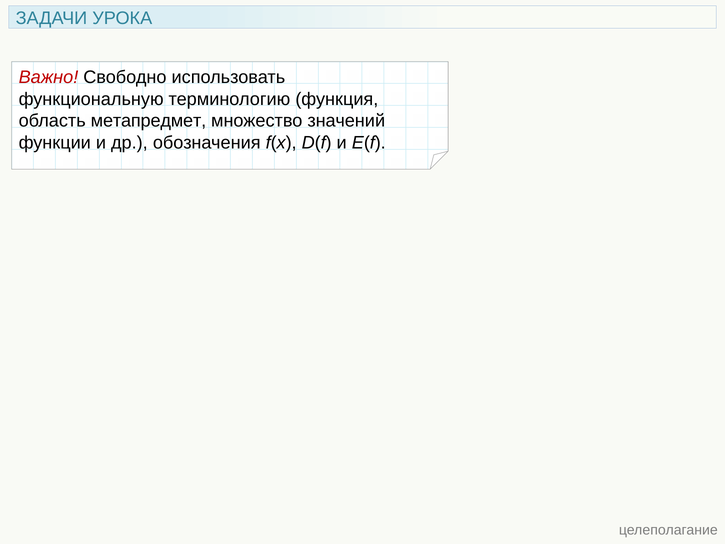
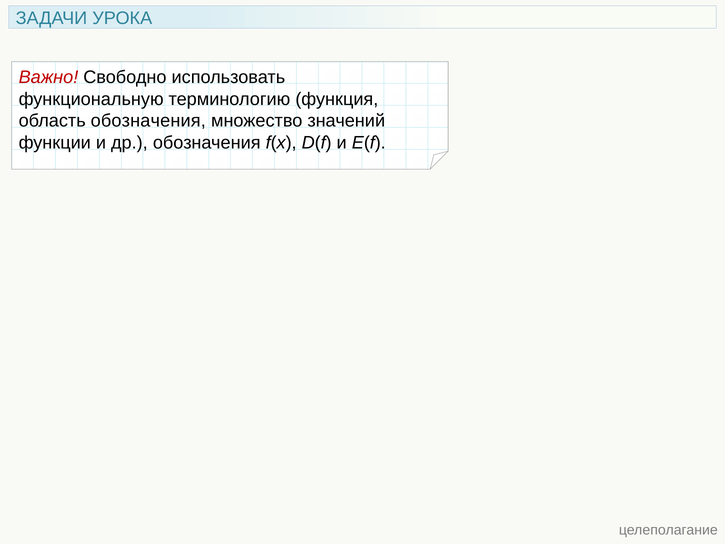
область метапредмет: метапредмет -> обозначения (148, 121)
